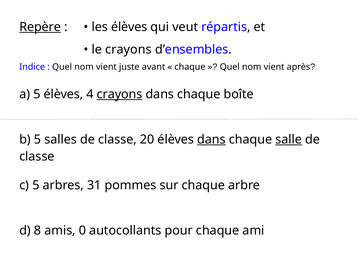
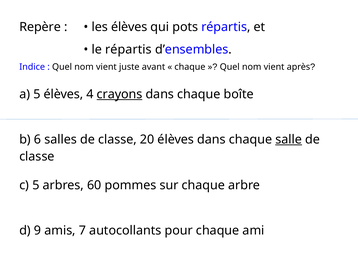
Repère underline: present -> none (40, 27)
veut: veut -> pots (185, 27)
le crayons: crayons -> répartis (128, 49)
b 5: 5 -> 6 (38, 139)
dans underline: present -> none (211, 139)
31: 31 -> 60 (94, 185)
8: 8 -> 9 (38, 230)
0: 0 -> 7 (82, 230)
